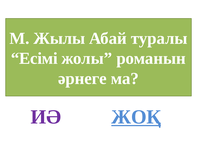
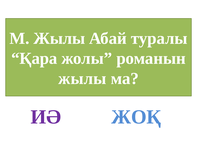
Есімі: Есімі -> Қара (34, 58)
әрнеге: әрнеге -> жылы (82, 78)
ЖОҚ underline: present -> none (136, 117)
